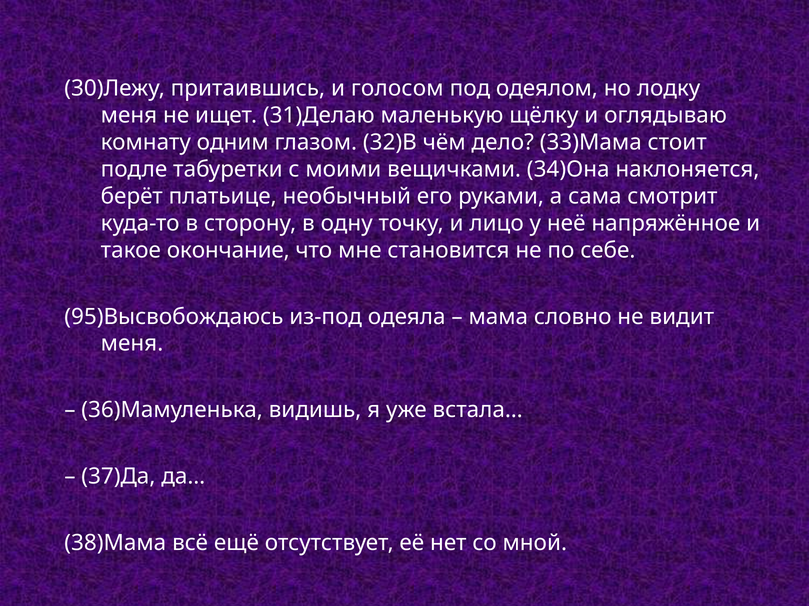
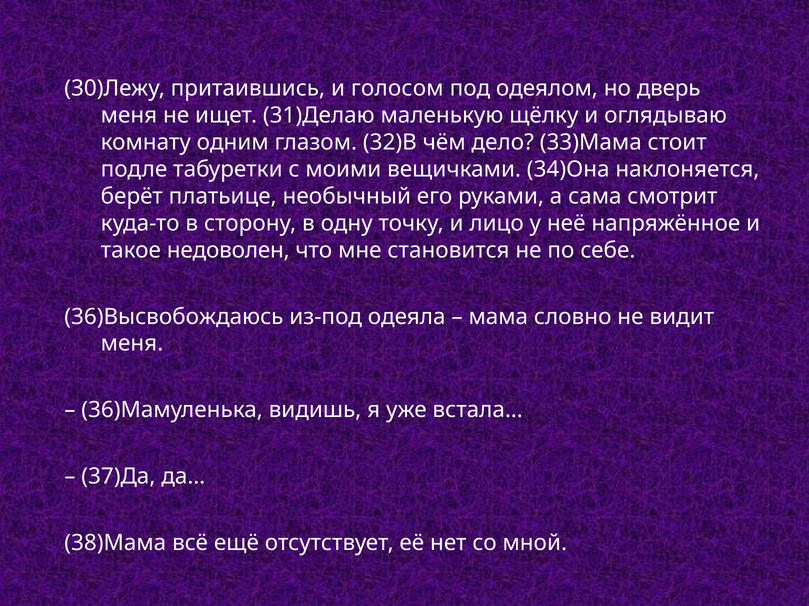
лодку: лодку -> дверь (669, 89)
окончание: окончание -> недоволен (228, 250)
95)Высвобождаюсь: 95)Высвобождаюсь -> 36)Высвобождаюсь (174, 317)
